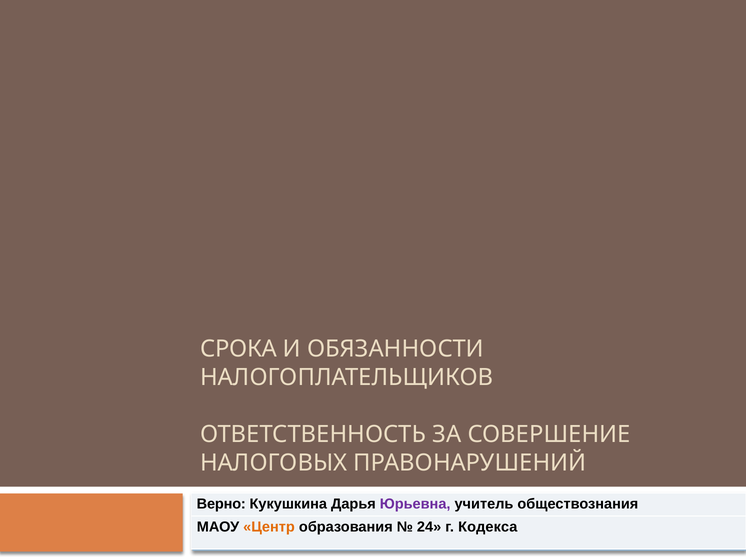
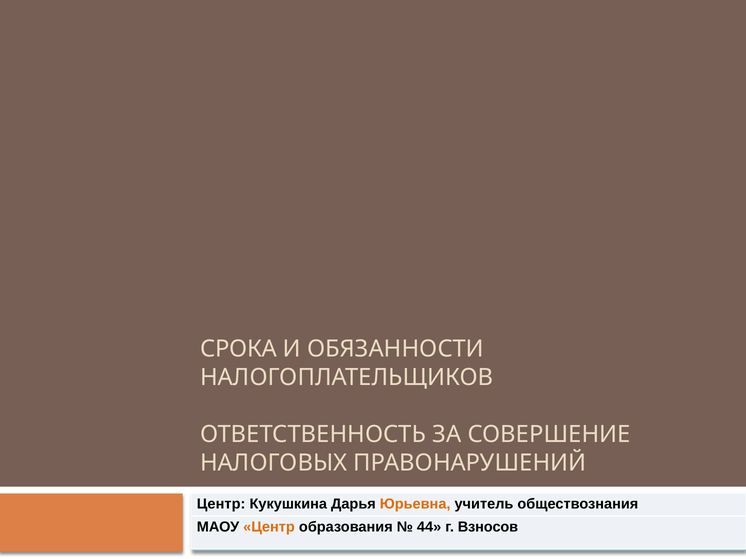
Верно: Верно -> Центр (221, 504)
Юрьевна colour: purple -> orange (415, 504)
24: 24 -> 44 (429, 527)
Кодекса: Кодекса -> Взносов (488, 527)
